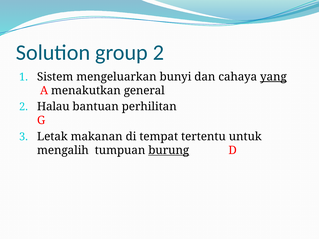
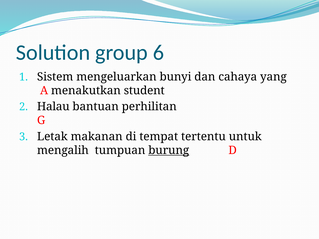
group 2: 2 -> 6 (159, 53)
yang underline: present -> none (273, 77)
general: general -> student (144, 91)
